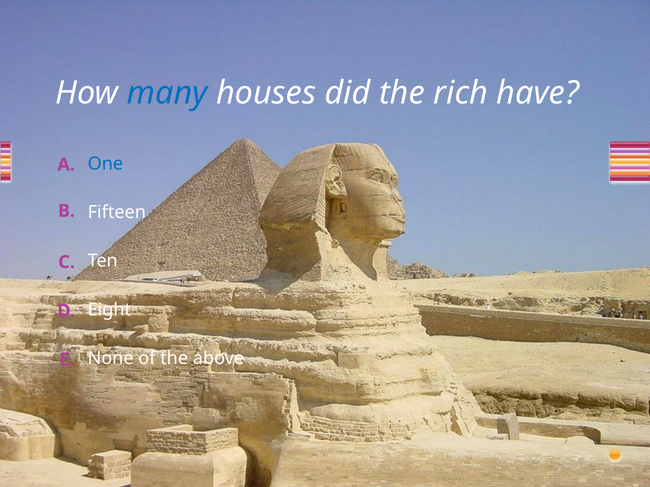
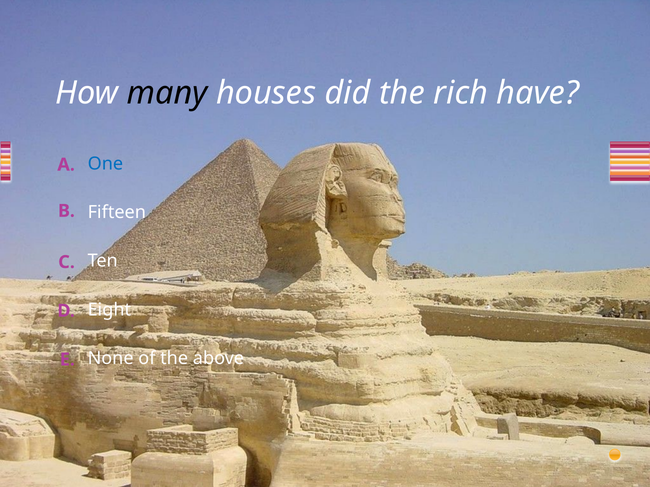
many colour: blue -> black (167, 93)
